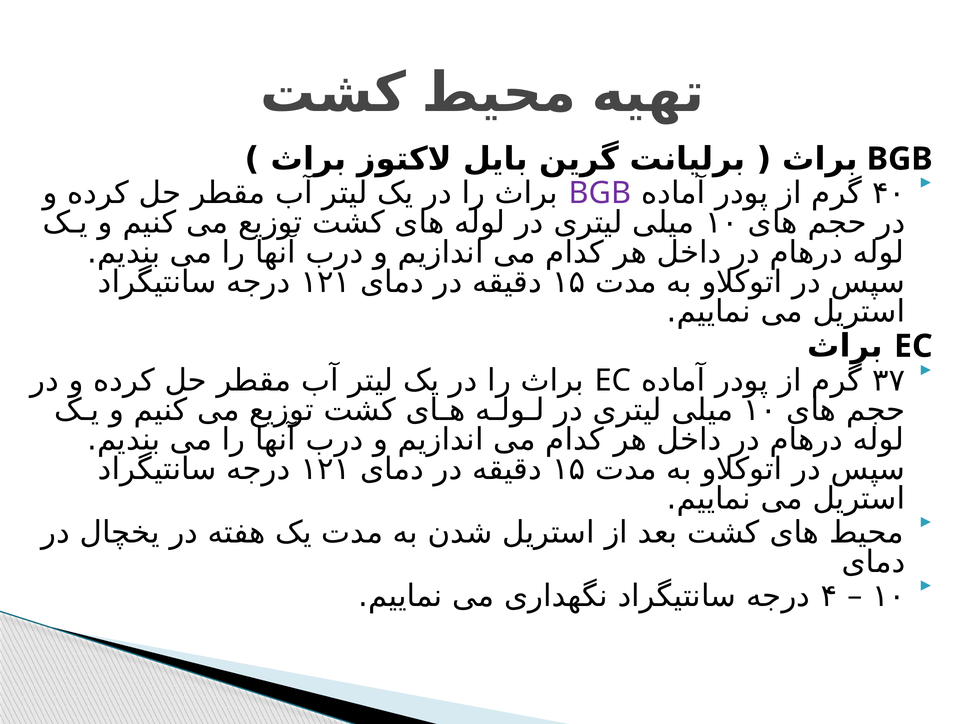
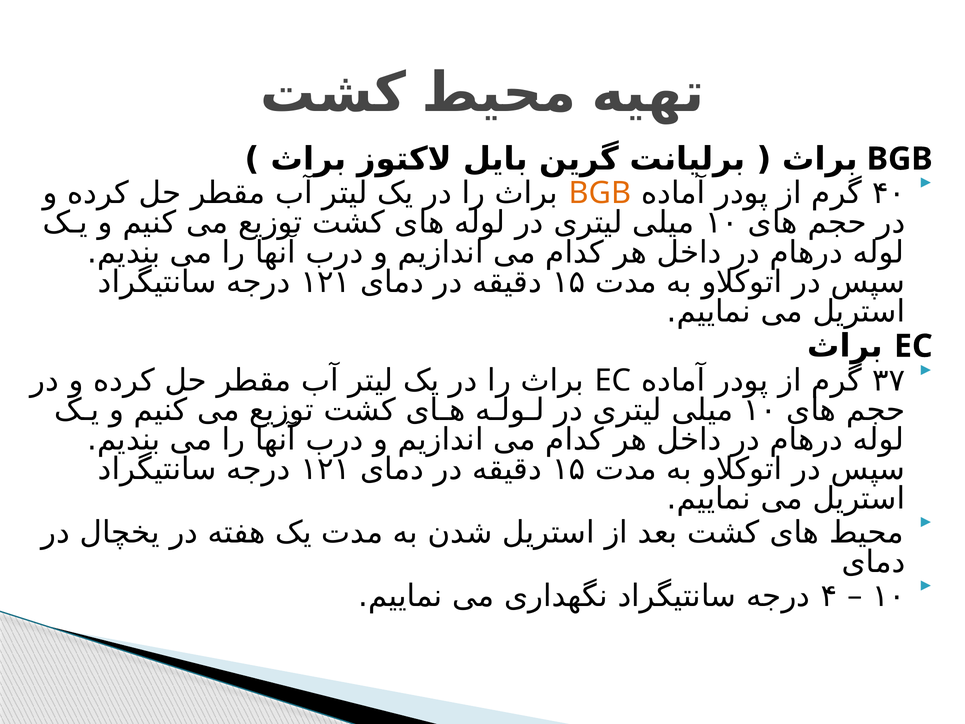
BGB colour: purple -> orange (600, 193)
